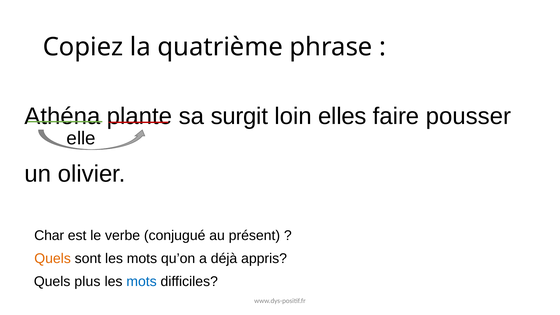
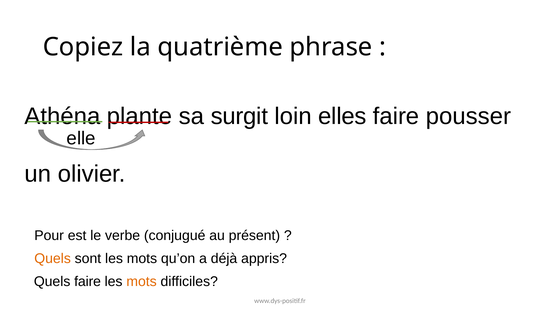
Char: Char -> Pour (49, 236)
Quels plus: plus -> faire (88, 281)
mots colour: blue -> orange (142, 281)
